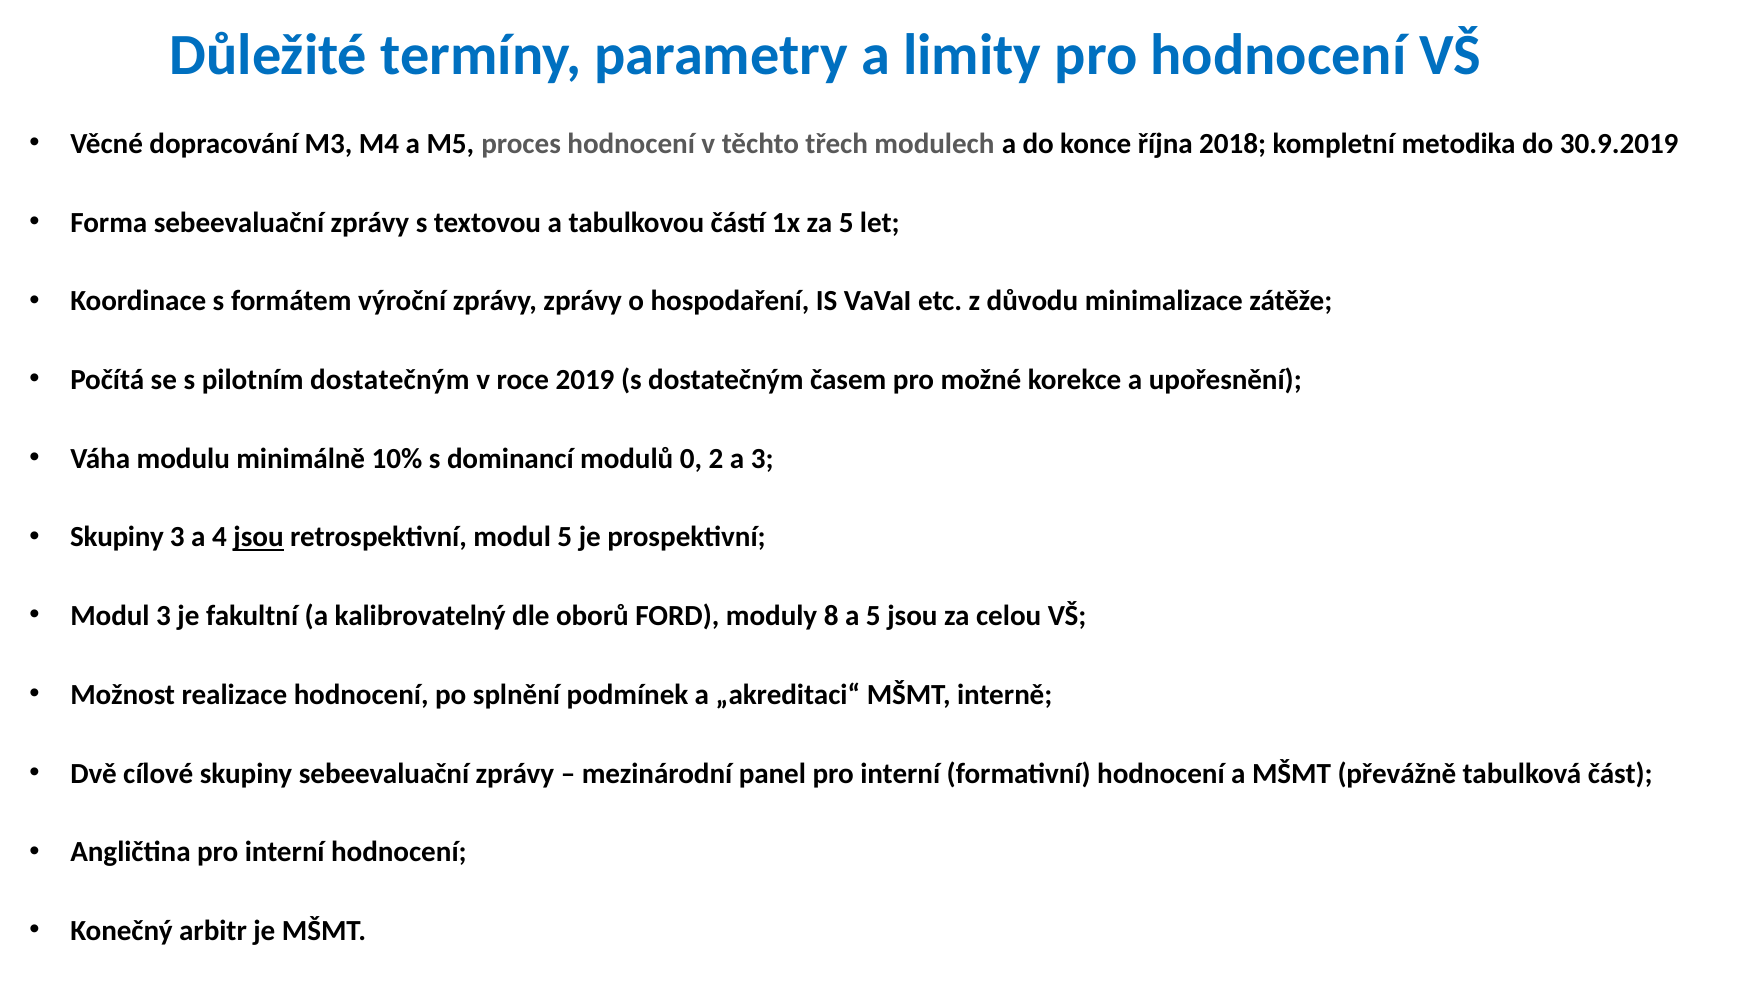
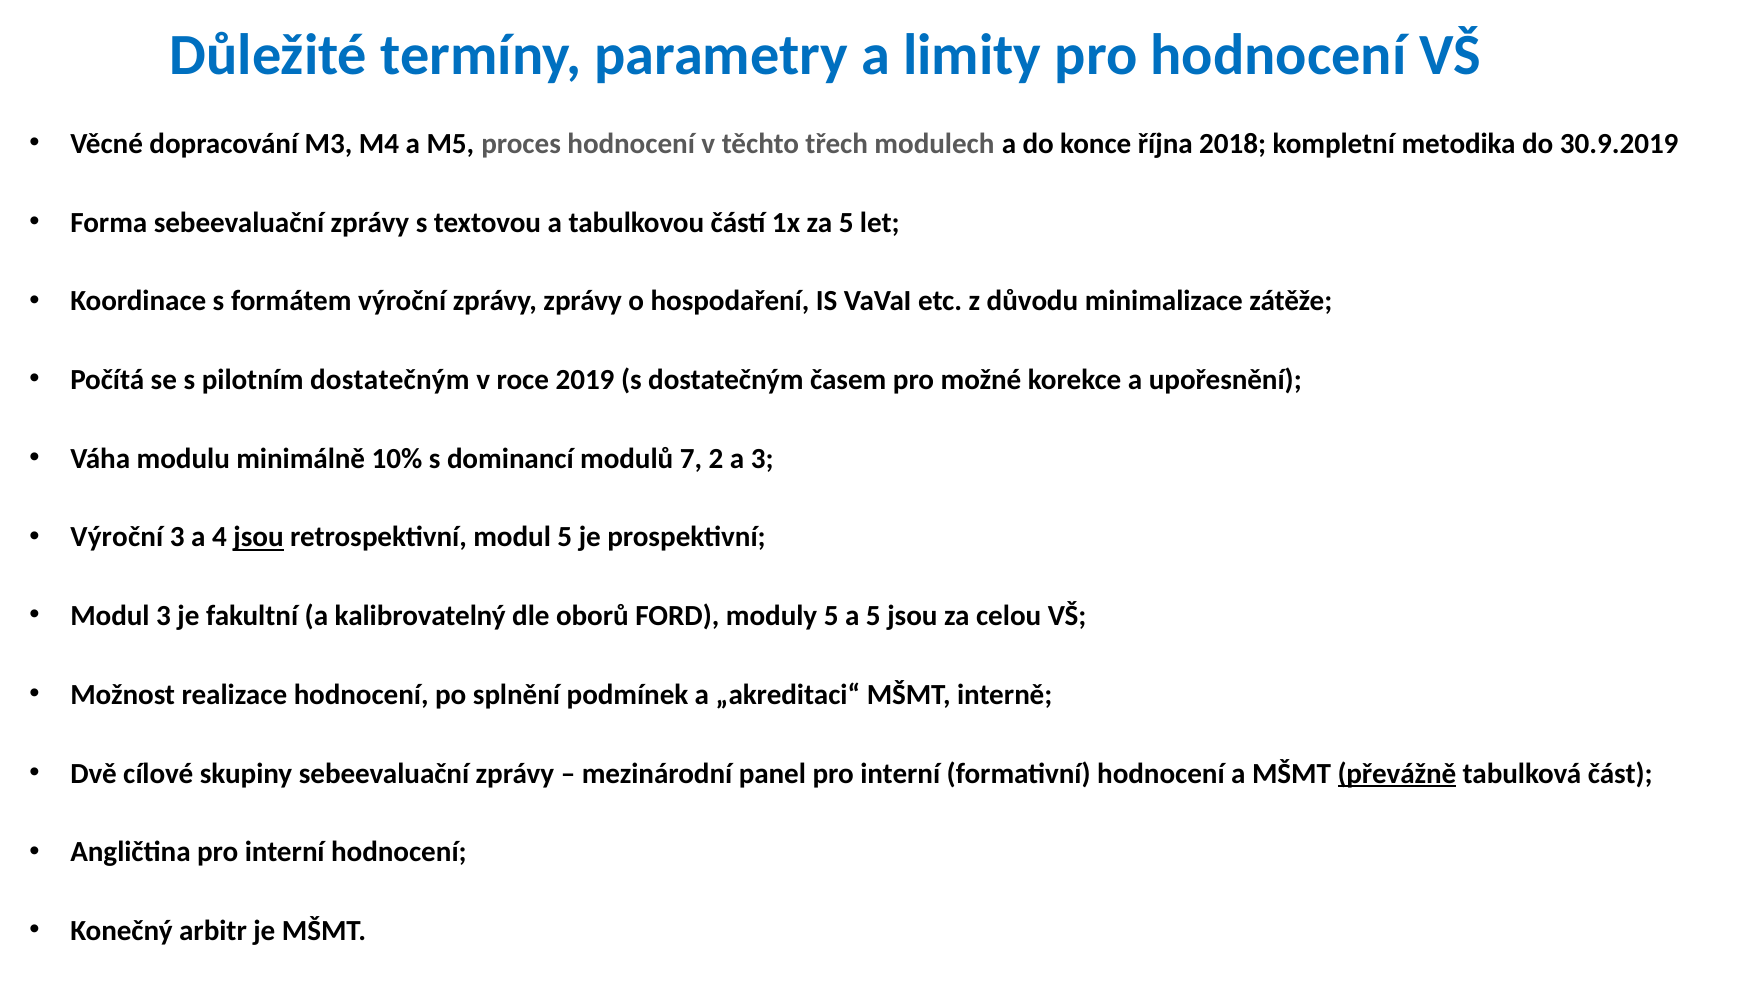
0: 0 -> 7 (691, 459)
Skupiny: Skupiny -> Výroční (117, 538)
moduly 8: 8 -> 5 (831, 616)
převážně underline: none -> present (1397, 774)
